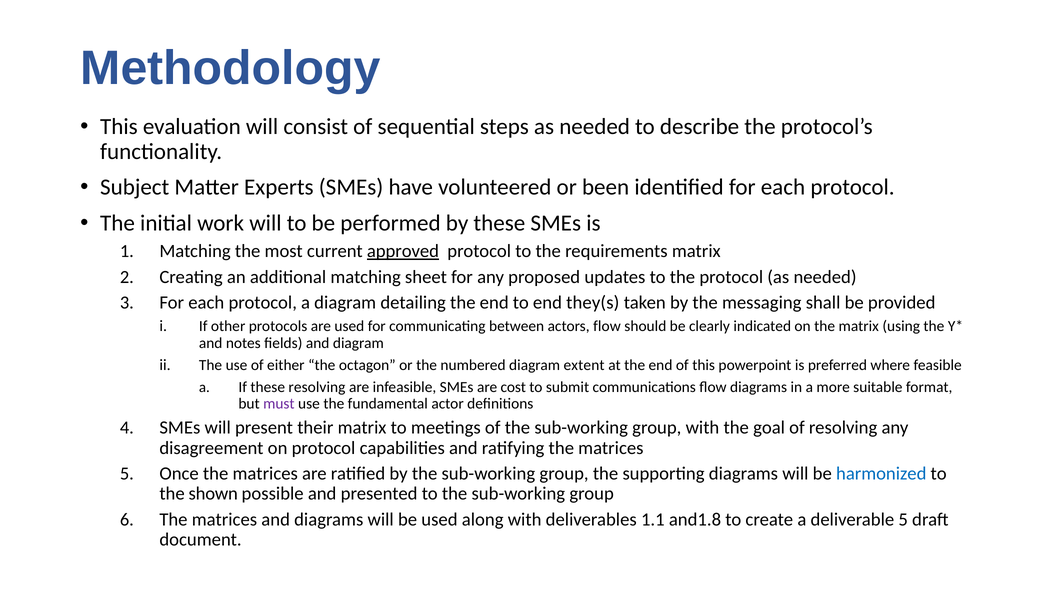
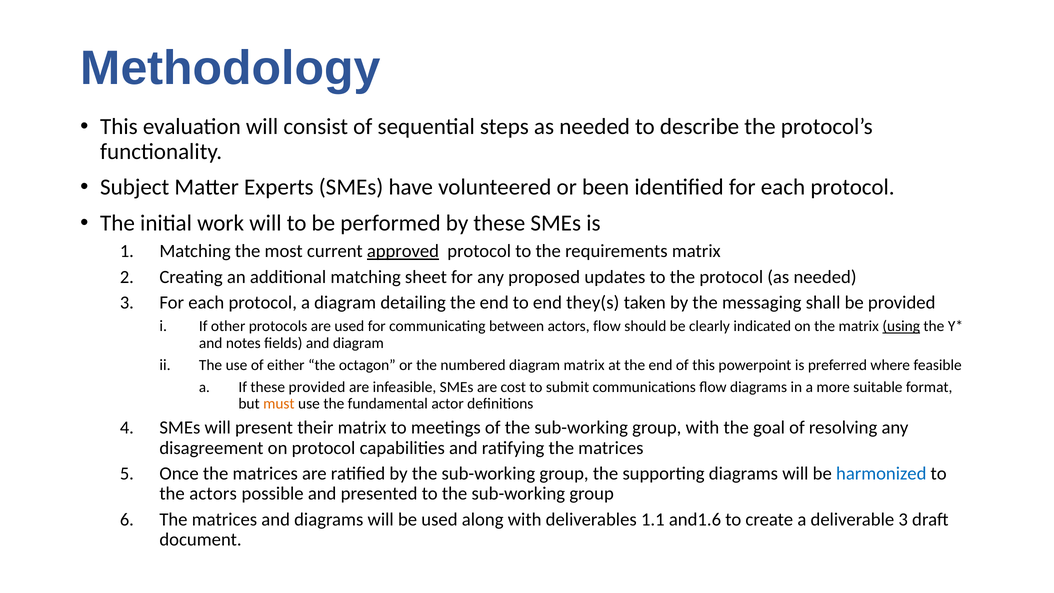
using underline: none -> present (901, 326)
diagram extent: extent -> matrix (584, 365)
these resolving: resolving -> provided (317, 387)
must colour: purple -> orange (279, 404)
the shown: shown -> actors (213, 494)
and1.8: and1.8 -> and1.6 (695, 519)
deliverable 5: 5 -> 3 (903, 519)
